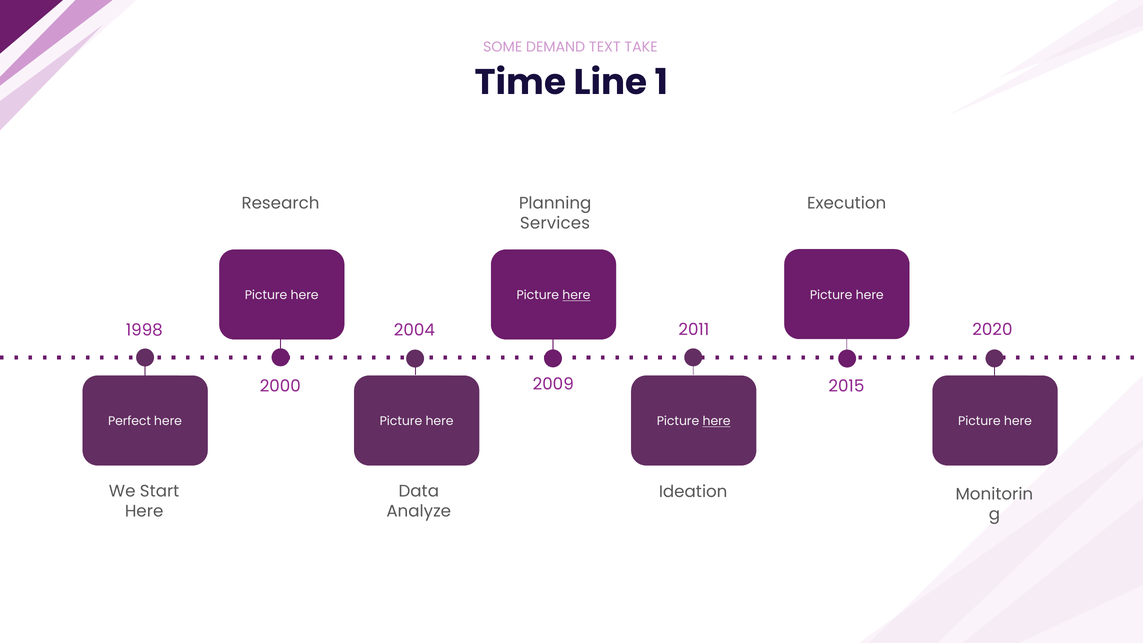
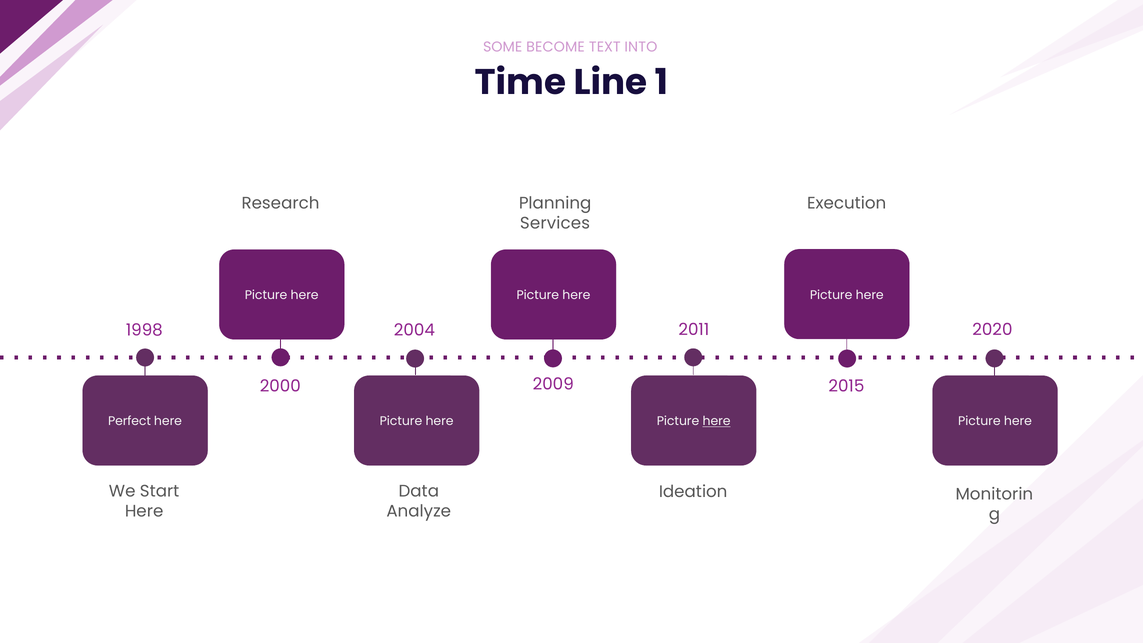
DEMAND: DEMAND -> BECOME (555, 47)
TAKE: TAKE -> INTO (641, 47)
here underline: present -> none (576, 295)
